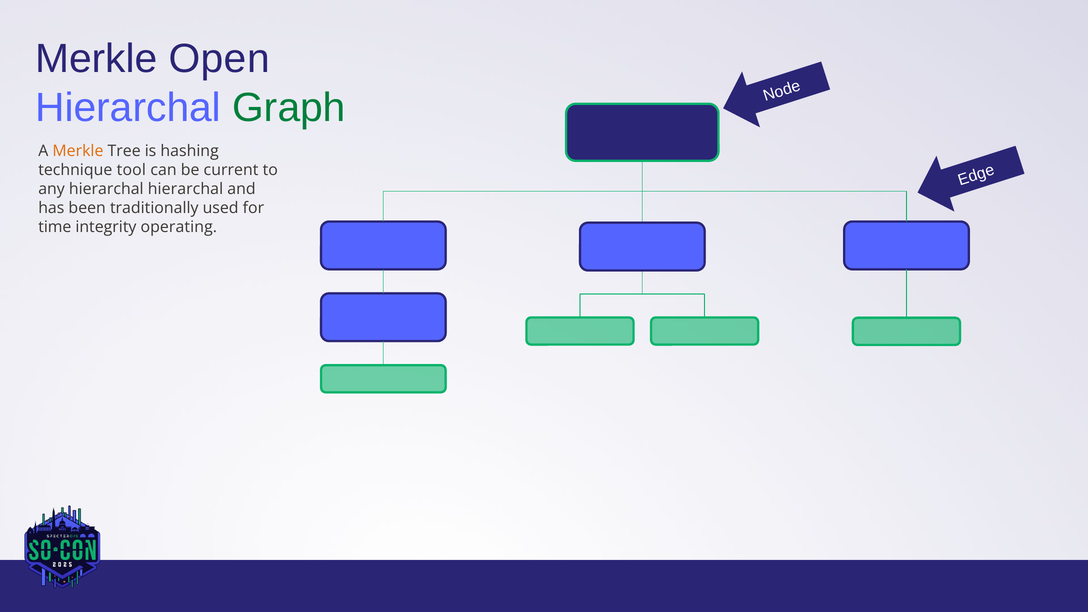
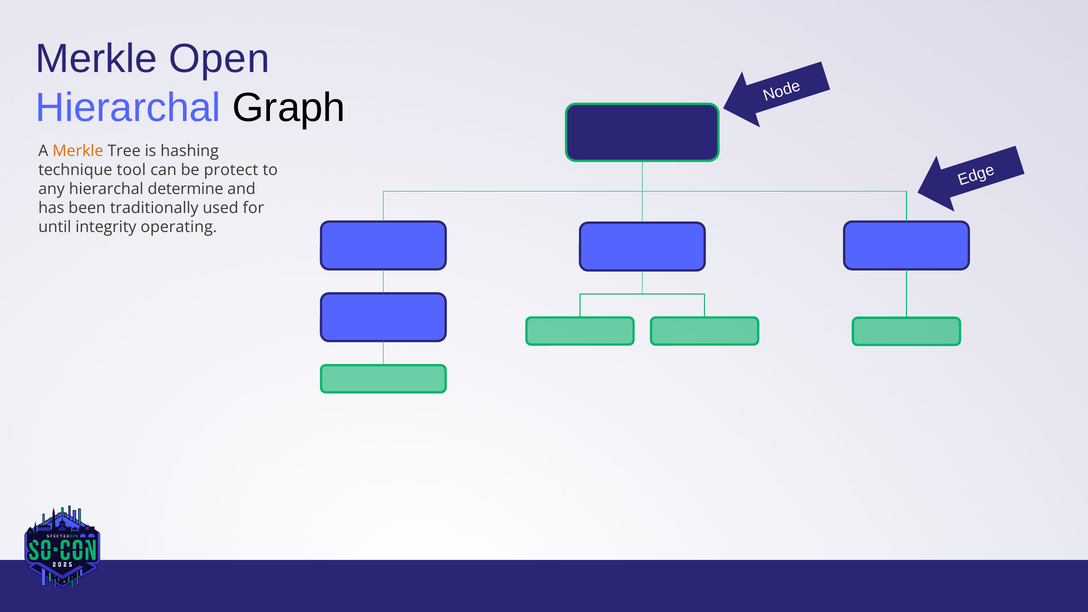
Graph colour: green -> black (289, 108)
current: current -> protect (231, 170)
hierarchal hierarchal: hierarchal -> determine (186, 189)
time: time -> until (55, 227)
